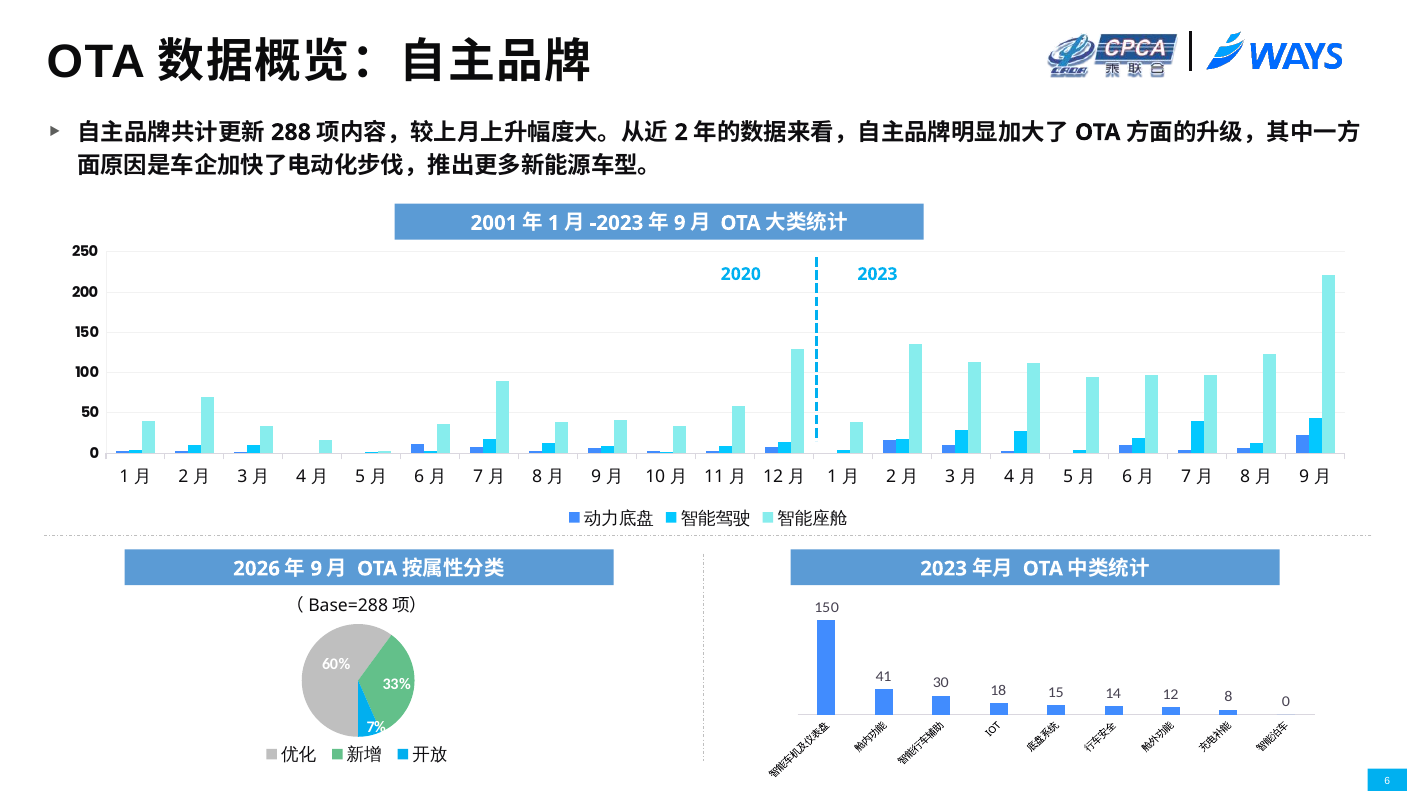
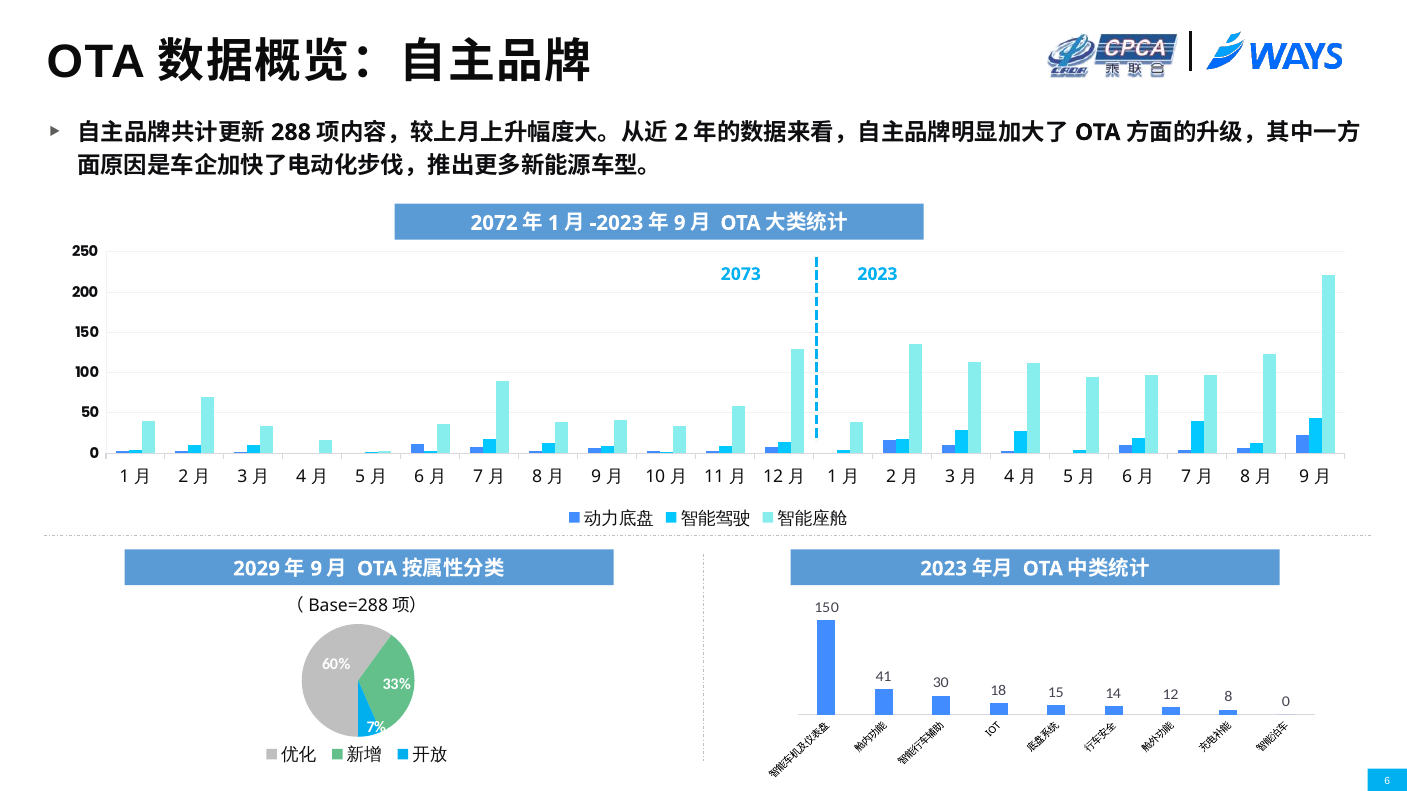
2001: 2001 -> 2072 (494, 223)
2020: 2020 -> 2073 (741, 274)
2026: 2026 -> 2029 (257, 569)
